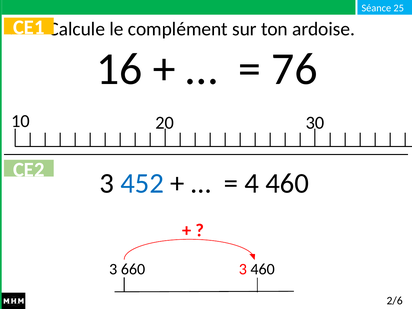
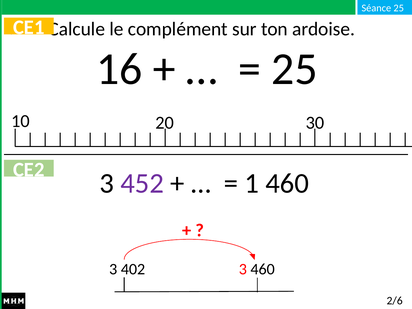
76: 76 -> 25 (294, 69)
452 colour: blue -> purple (142, 183)
4: 4 -> 1 (252, 183)
660: 660 -> 402 (133, 269)
